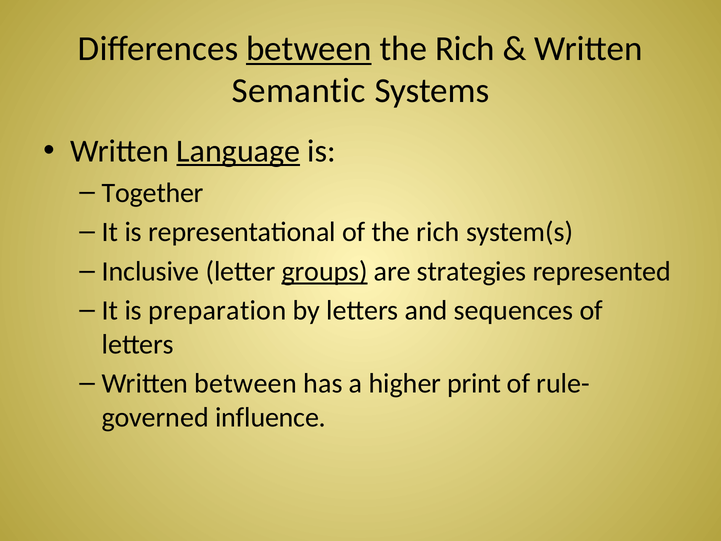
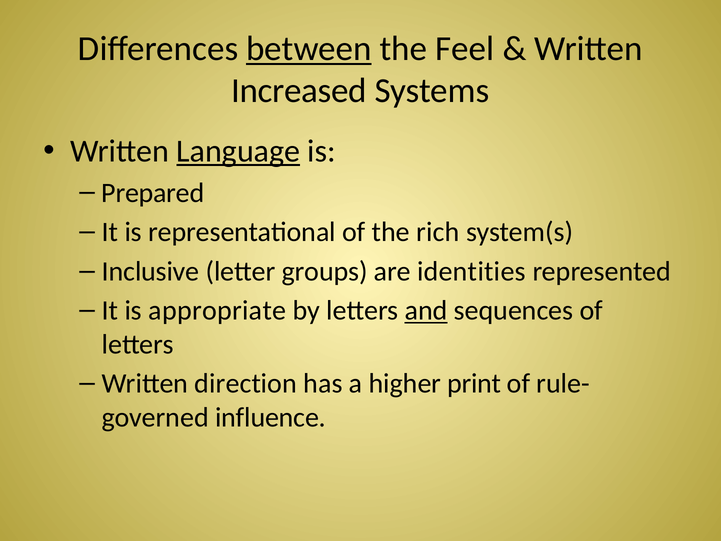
Rich: Rich -> Feel (465, 49)
Semantic: Semantic -> Increased (299, 91)
Together: Together -> Prepared (153, 193)
groups underline: present -> none (325, 271)
strategies: strategies -> identities (471, 271)
preparation: preparation -> appropriate (217, 311)
and underline: none -> present (426, 311)
Written between: between -> direction (246, 383)
